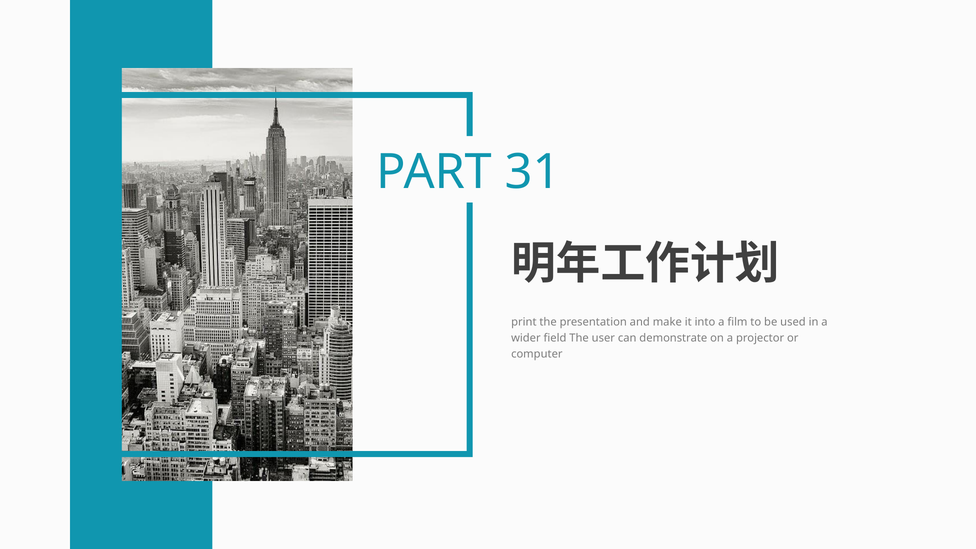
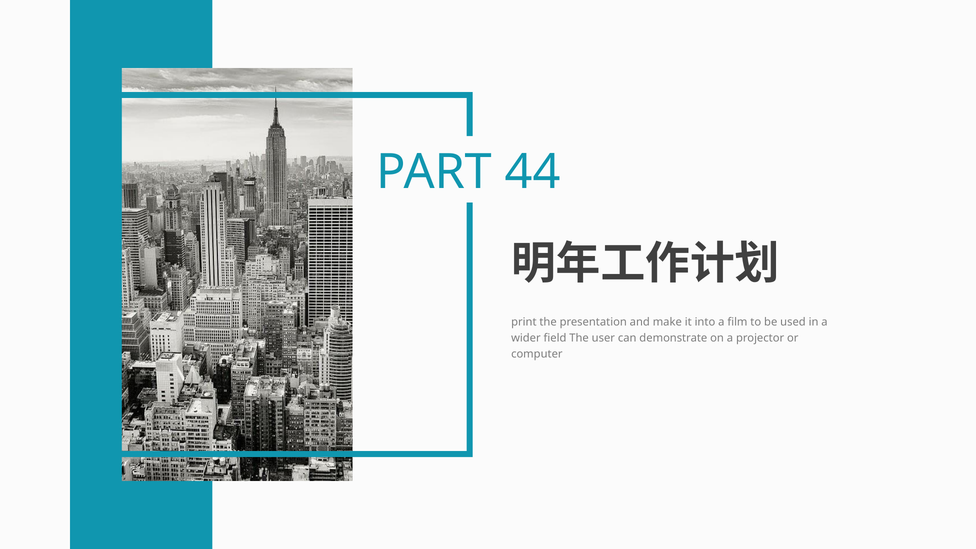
31: 31 -> 44 (533, 172)
